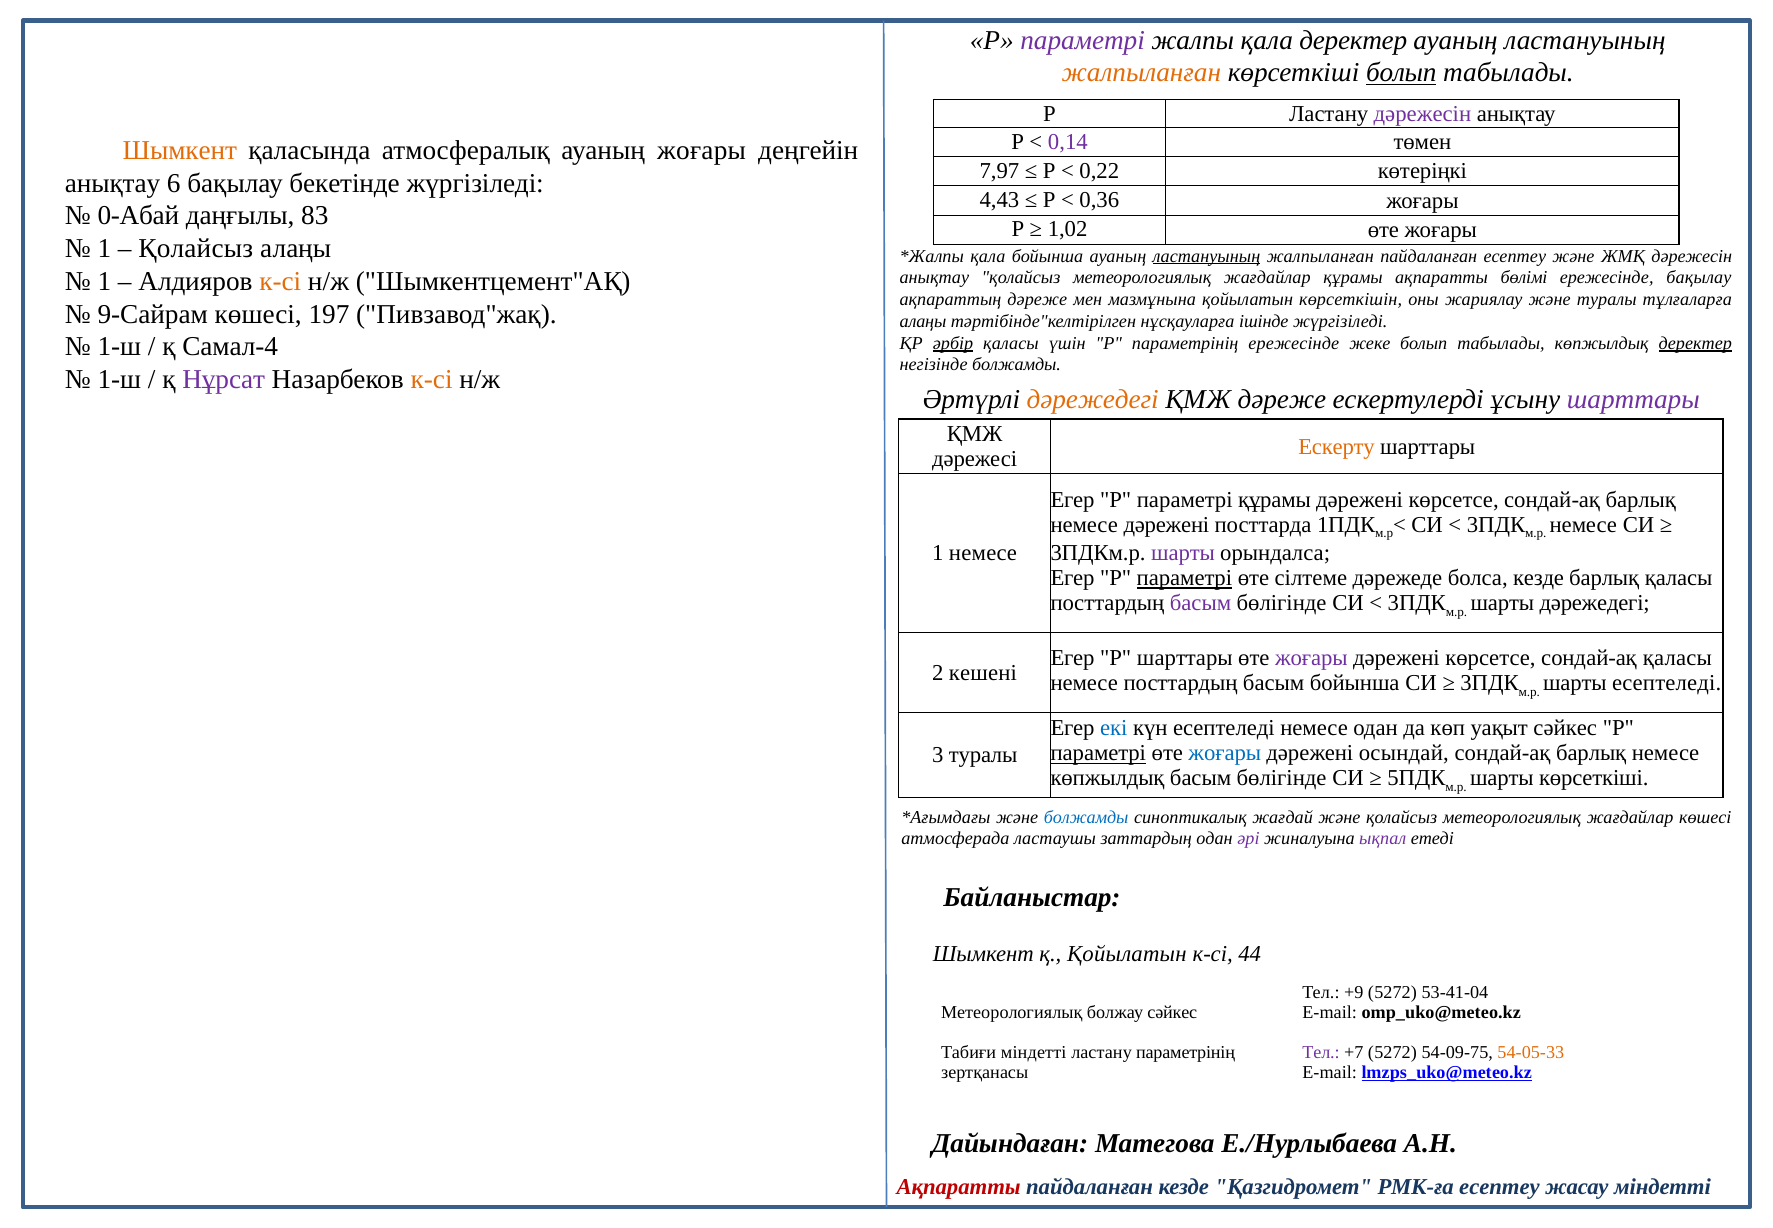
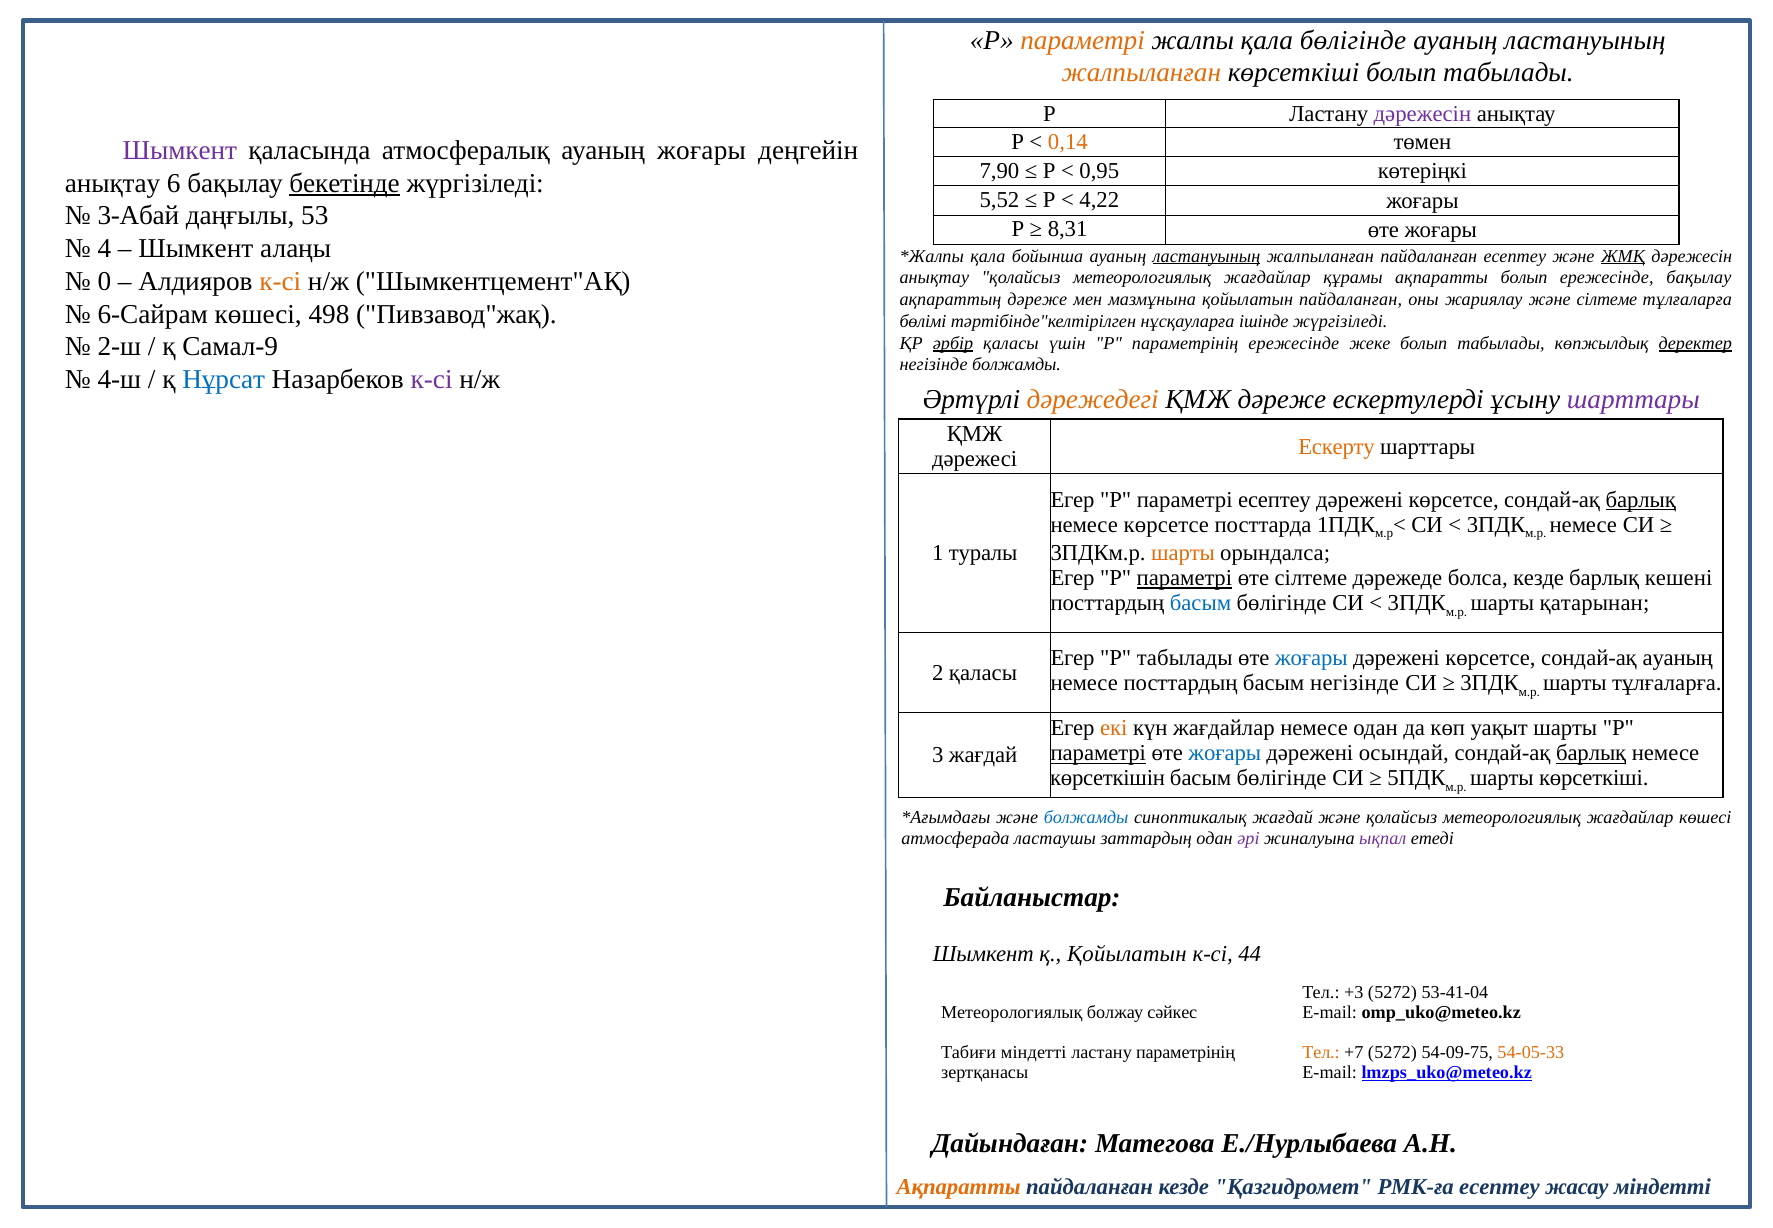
параметрі colour: purple -> orange (1083, 40)
қала деректер: деректер -> бөлігінде (1353, 40)
болып underline: present -> none (1401, 73)
0,14 colour: purple -> orange (1068, 142)
Шымкент colour: orange -> purple (180, 150)
7,97: 7,97 -> 7,90 (999, 171)
0,22: 0,22 -> 0,95 (1099, 171)
бекетінде underline: none -> present (345, 183)
4,43: 4,43 -> 5,52 (999, 200)
0,36: 0,36 -> 4,22 (1099, 200)
0-Абай: 0-Абай -> 3-Абай (138, 216)
83: 83 -> 53 (315, 216)
1,02: 1,02 -> 8,31 (1068, 229)
1: 1 -> 4 (104, 248)
Қолайсыз: Қолайсыз -> Шымкент (196, 248)
ЖМҚ underline: none -> present (1623, 256)
1: 1 -> 0 (104, 281)
ақпаратты бөлімі: бөлімі -> болып (1524, 278)
қойылатын көрсеткішін: көрсеткішін -> пайдаланған (1351, 299)
және туралы: туралы -> сілтеме (1607, 299)
9-Сайрам: 9-Сайрам -> 6-Сайрам (153, 314)
197: 197 -> 498 (329, 314)
алаңы: алаңы -> бөлімі (923, 321)
1-ш: 1-ш -> 2-ш (119, 347)
Самал-4: Самал-4 -> Самал-9 (230, 347)
1-ш: 1-ш -> 4-ш (119, 379)
Нұрсат colour: purple -> blue (224, 379)
к-сі colour: orange -> purple (432, 379)
параметрі құрамы: құрамы -> есептеу (1275, 499)
барлық underline: none -> present (1641, 499)
немесе дәрежені: дәрежені -> көрсетсе (1166, 524)
1 немесе: немесе -> туралы (983, 553)
шарты colour: purple -> orange (1183, 553)
барлық қаласы: қаласы -> кешені (1679, 578)
басым colour: purple -> blue (1201, 603)
шарты дәрежедегі: дәрежедегі -> қатарынан (1594, 603)
Р шарттары: шарттары -> табылады (1185, 658)
жоғары colour: purple -> blue (1311, 658)
сондай-ақ қаласы: қаласы -> ауаның (1678, 658)
2 кешені: кешені -> қаласы (983, 672)
басым бойынша: бойынша -> негізінде (1355, 683)
шарты есептеледі: есептеледі -> тұлғаларға (1667, 683)
екі colour: blue -> orange (1114, 728)
күн есептеледі: есептеледі -> жағдайлар (1224, 728)
уақыт сәйкес: сәйкес -> шарты (1565, 728)
барлық underline: none -> present (1591, 753)
3 туралы: туралы -> жағдай (983, 755)
көпжылдық: көпжылдық -> көрсеткішін (1108, 778)
+9: +9 -> +3 (1354, 992)
Тел colour: purple -> orange (1321, 1052)
Ақпаратты colour: red -> orange (959, 1187)
